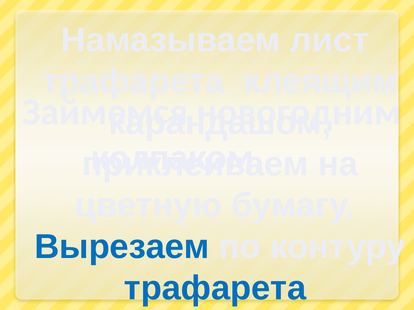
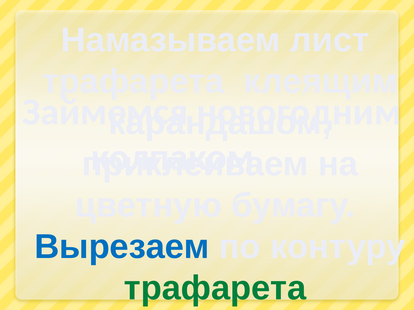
трафарета colour: blue -> green (215, 289)
